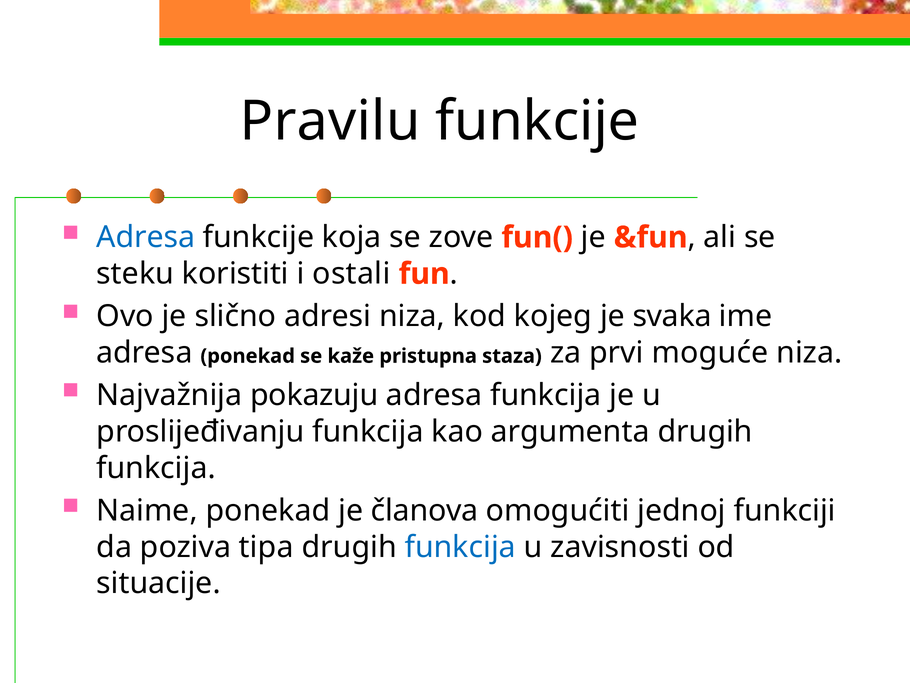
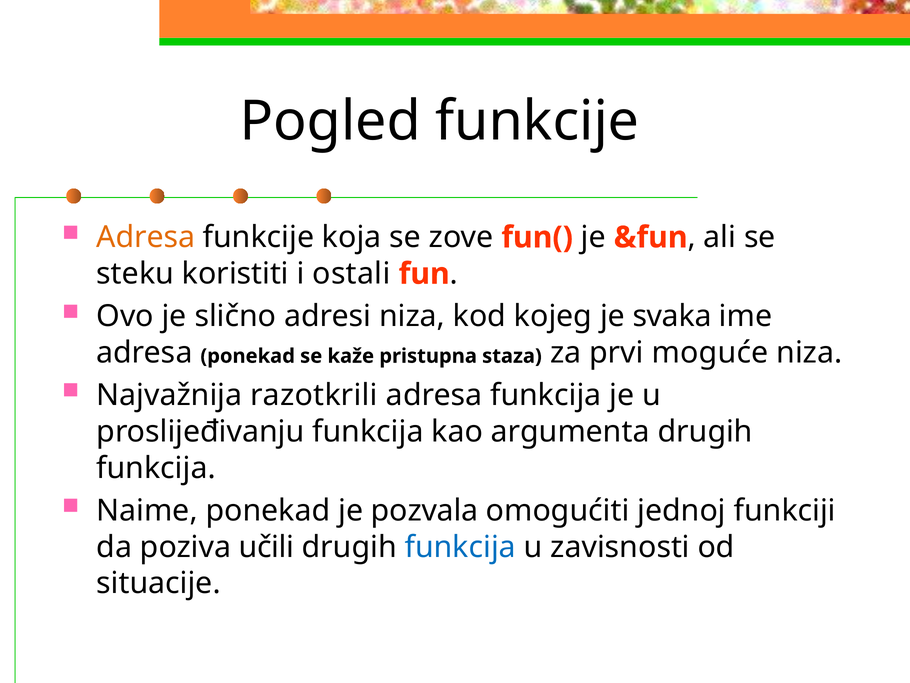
Pravilu: Pravilu -> Pogled (330, 121)
Adresa colour: blue -> orange (146, 237)
pokazuju: pokazuju -> razotkrili (314, 395)
članova: članova -> pozvala (425, 510)
tipa: tipa -> učili (266, 547)
